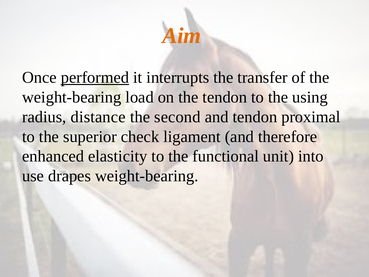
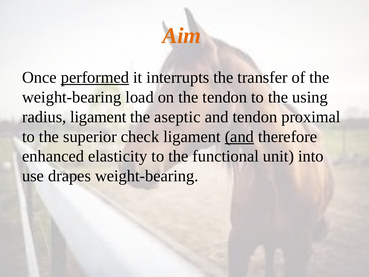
radius distance: distance -> ligament (98, 117)
second: second -> aseptic (177, 117)
and underline: none -> present (239, 136)
